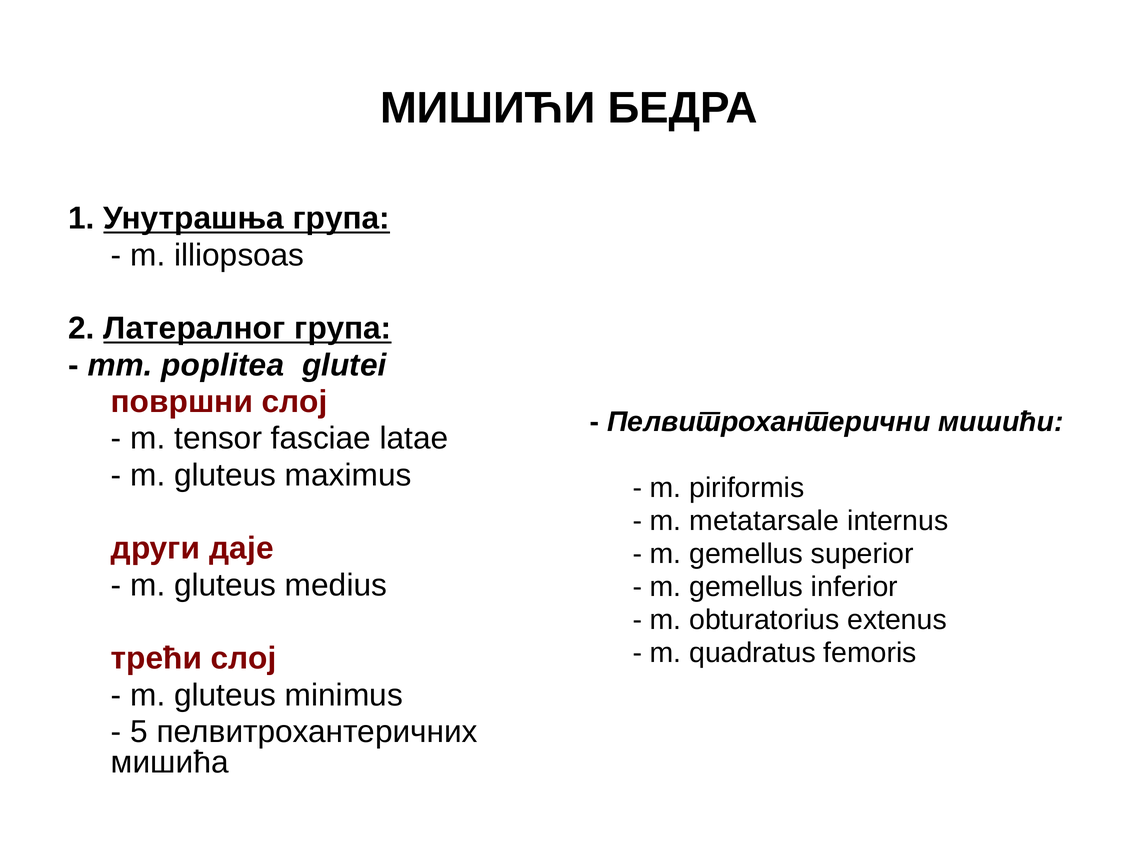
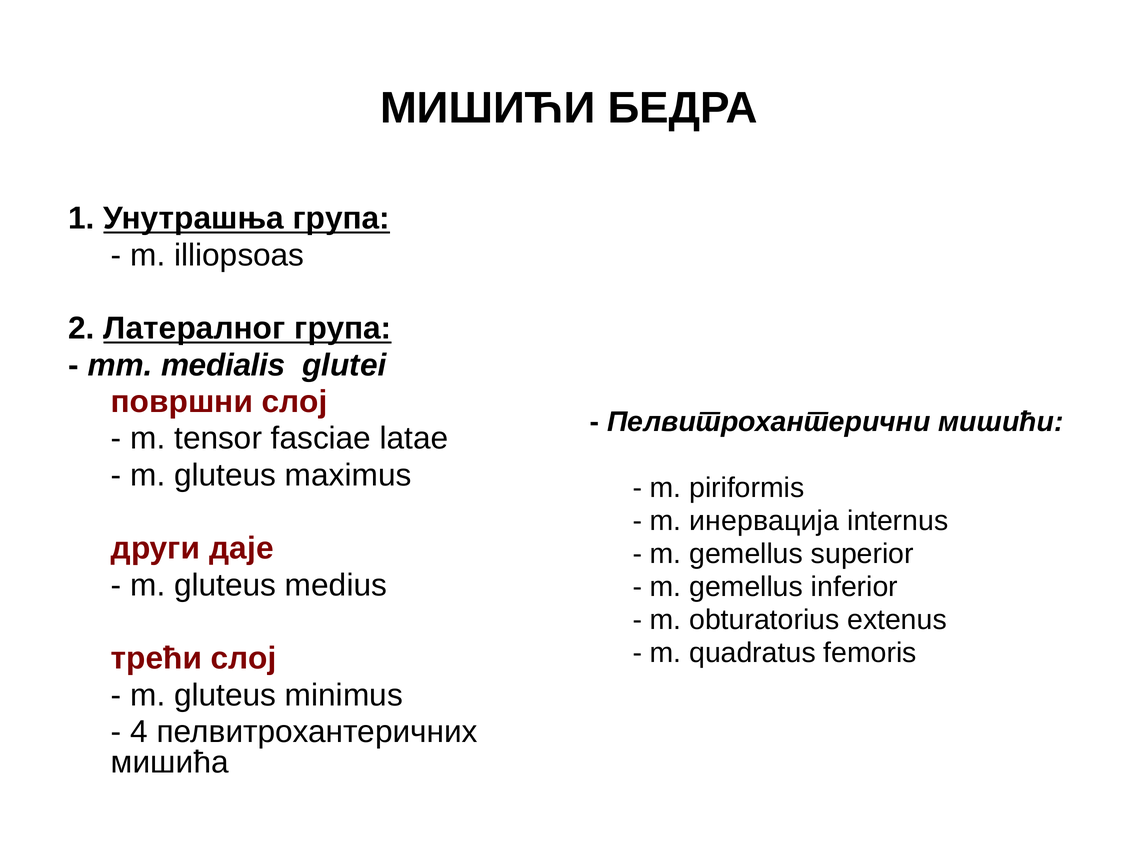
poplitea: poplitea -> medialis (223, 365)
metatarsale: metatarsale -> инервација (764, 521)
5: 5 -> 4 (139, 732)
